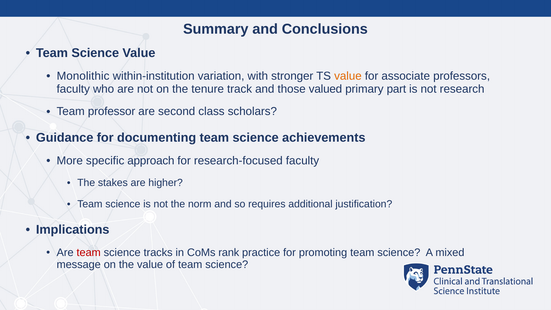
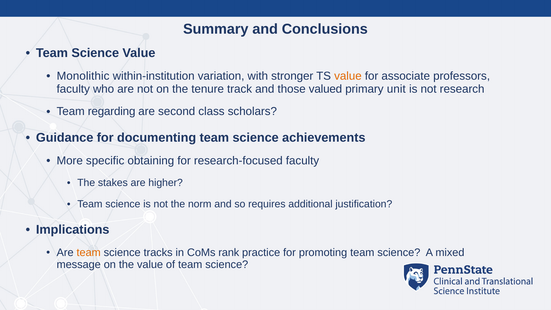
part: part -> unit (396, 89)
professor: professor -> regarding (112, 112)
approach: approach -> obtaining (151, 161)
team colour: red -> orange (89, 252)
